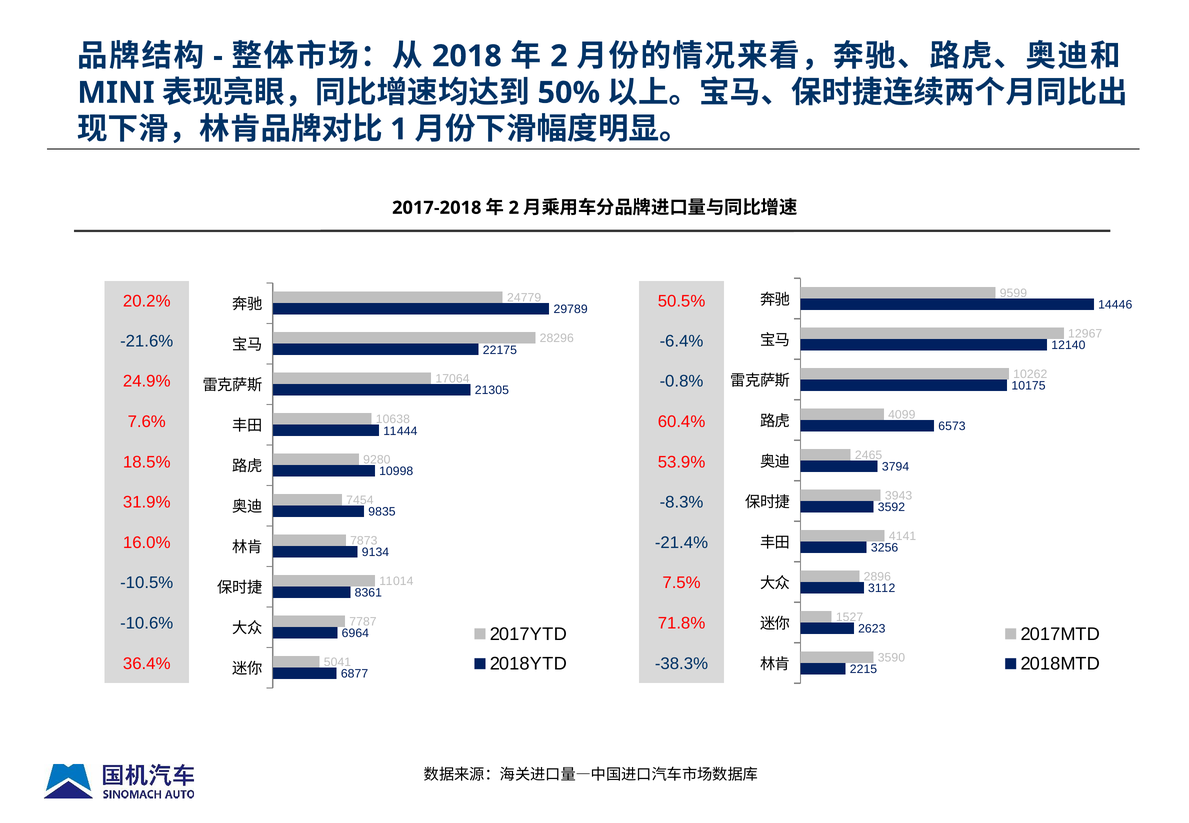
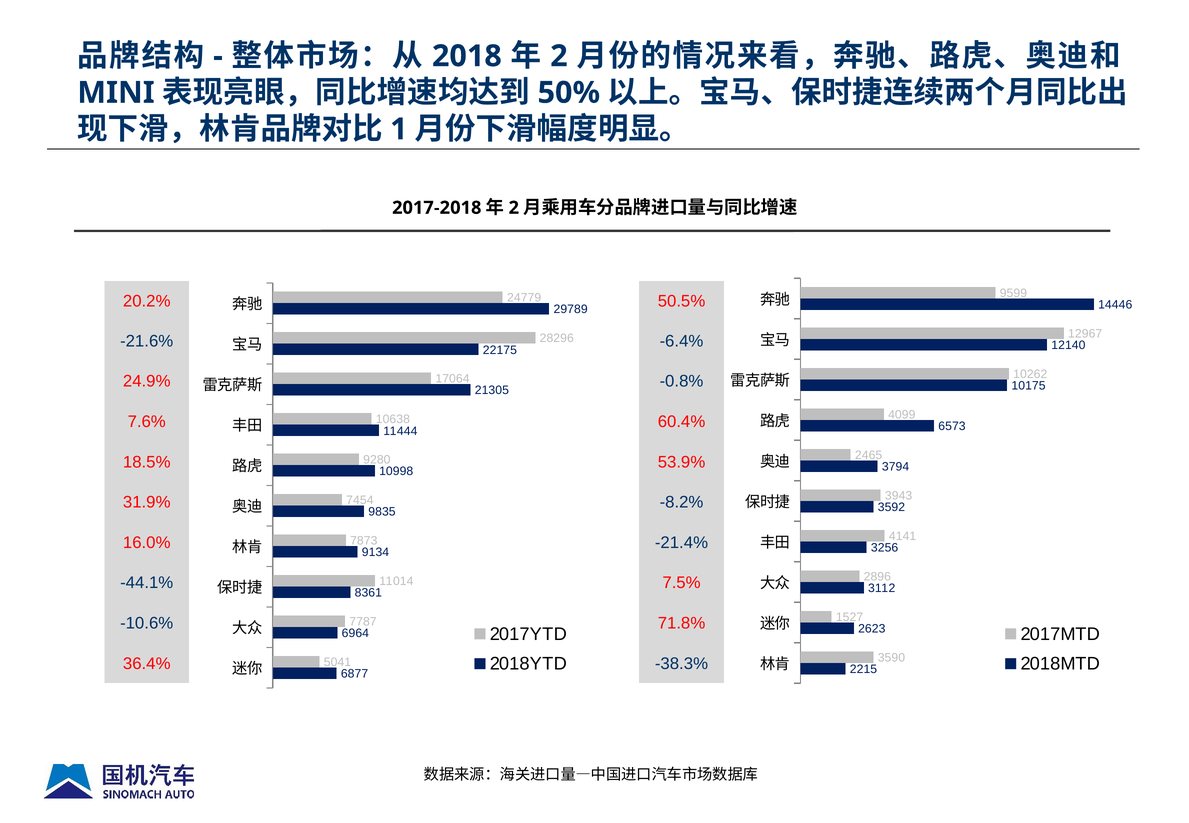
-8.3%: -8.3% -> -8.2% (682, 502)
-10.5%: -10.5% -> -44.1% (147, 583)
